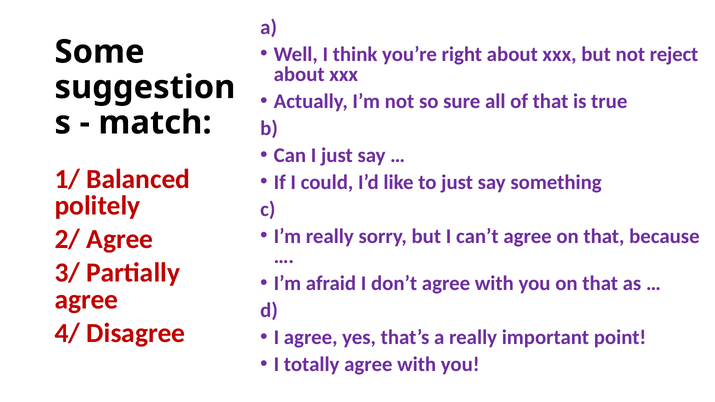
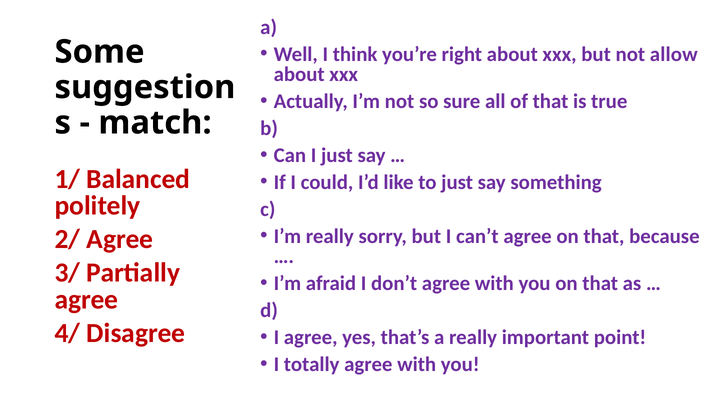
reject: reject -> allow (674, 54)
